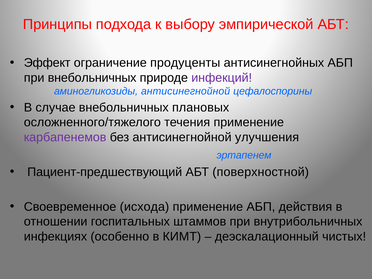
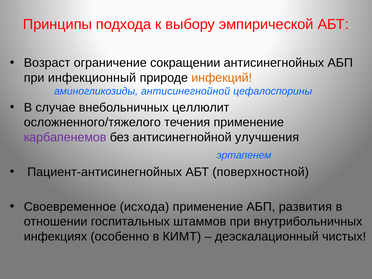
Эффект: Эффект -> Возраст (47, 63)
продуценты: продуценты -> сокращении (185, 63)
при внебольничных: внебольничных -> инфекционный (92, 78)
инфекций colour: purple -> orange (222, 78)
плановых: плановых -> целлюлит (201, 108)
Пациент-предшествующий: Пациент-предшествующий -> Пациент-антисинегнойных (105, 172)
действия: действия -> развития (305, 207)
